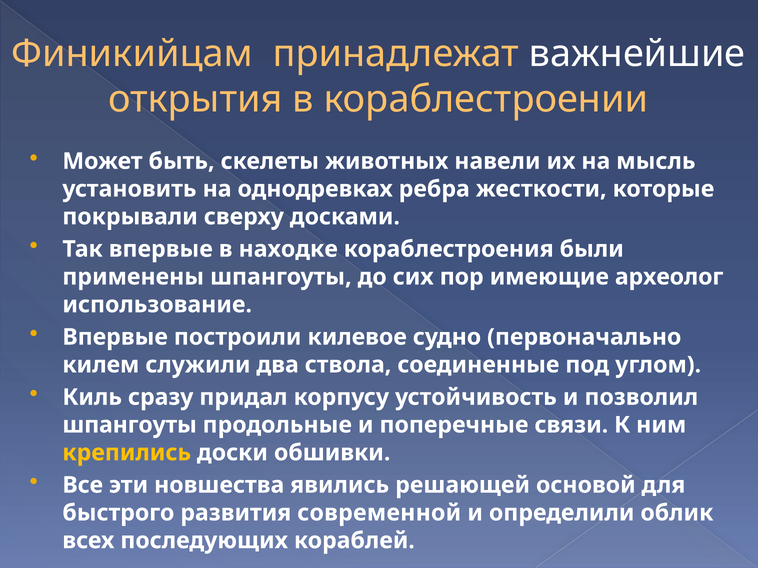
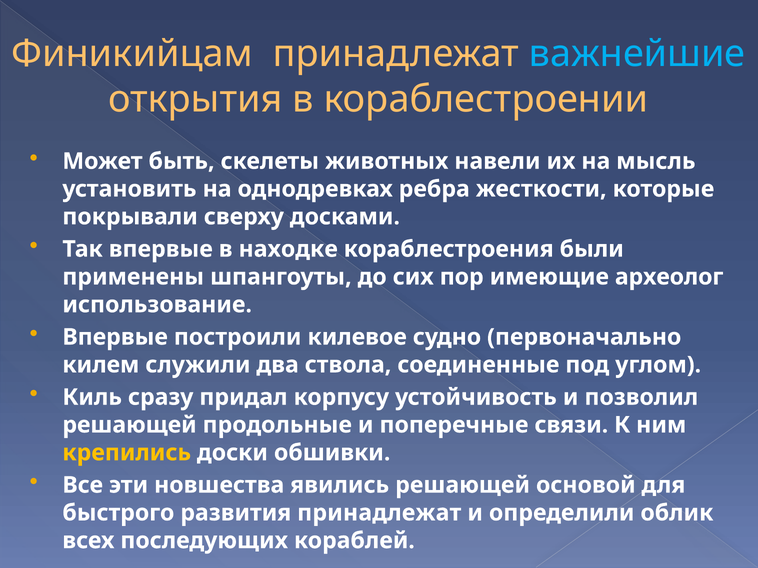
важнейшие colour: white -> light blue (637, 54)
шпангоуты: шпангоуты -> решающей (130, 425)
развития современной: современной -> принадлежат (379, 513)
